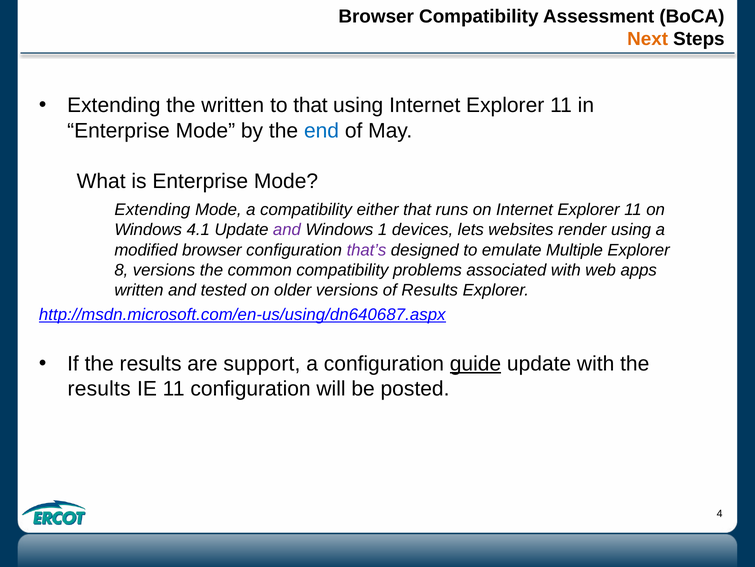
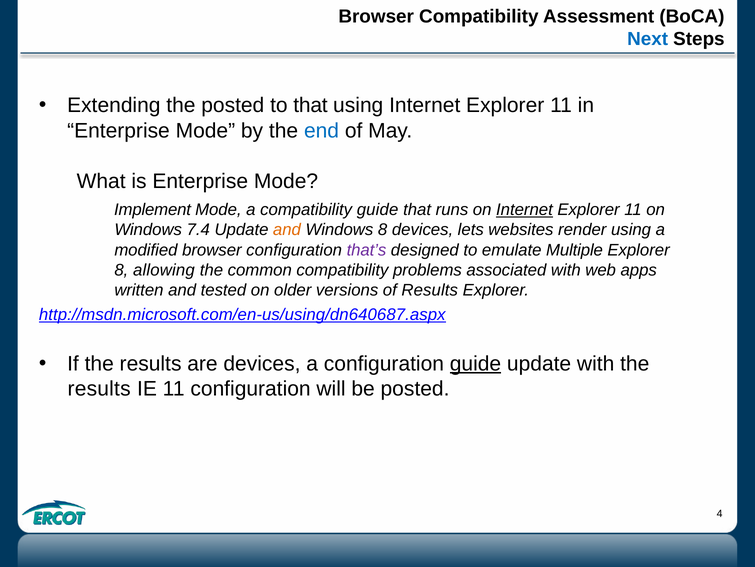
Next colour: orange -> blue (648, 39)
the written: written -> posted (233, 105)
Extending: Extending -> Implement (153, 209)
compatibility either: either -> guide (378, 209)
Internet underline: none -> present (524, 209)
4.1: 4.1 -> 7.4 (198, 230)
and colour: purple -> orange (287, 230)
Windows 1: 1 -> 8 (383, 230)
8 versions: versions -> allowing (164, 270)
are support: support -> devices (262, 363)
